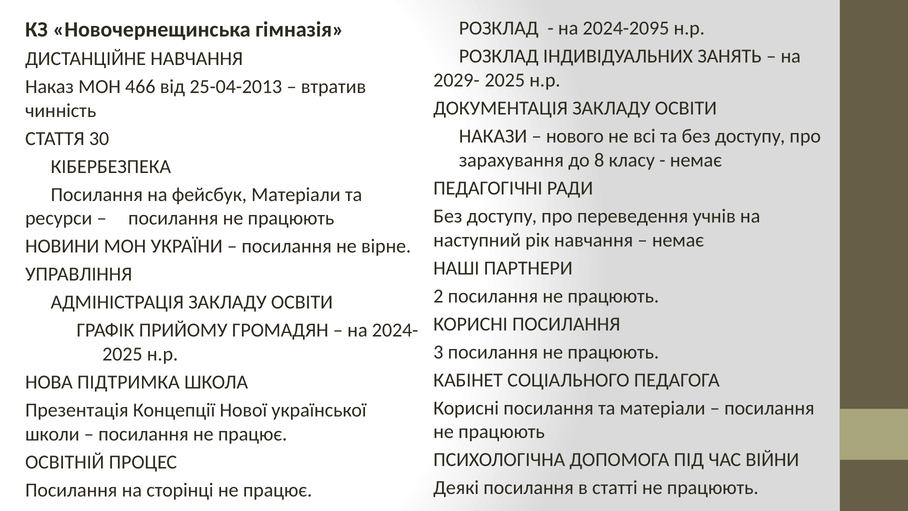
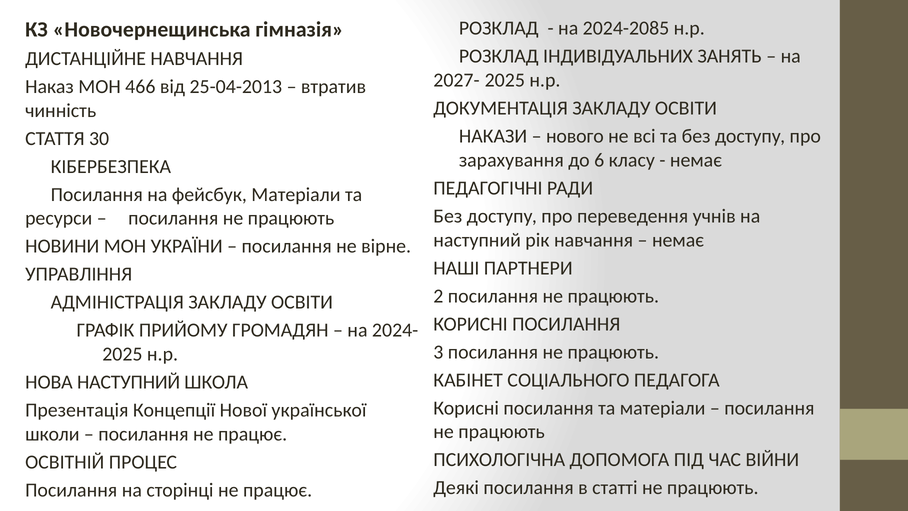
2024-2095: 2024-2095 -> 2024-2085 (626, 28)
2029-: 2029- -> 2027- (456, 80)
8: 8 -> 6 (599, 160)
НОВА ПІДТРИМКА: ПІДТРИМКА -> НАСТУПНИЙ (129, 382)
